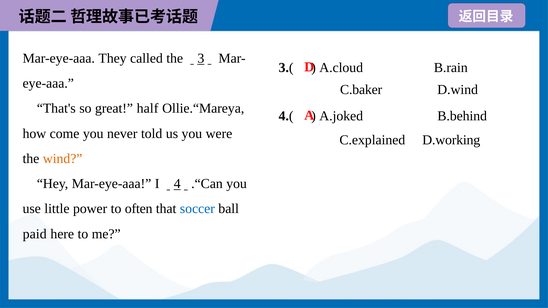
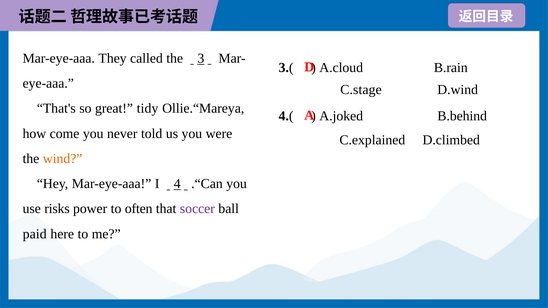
C.baker: C.baker -> C.stage (361, 90)
half: half -> tidy (148, 109)
D.working: D.working -> D.climbed (451, 140)
little: little -> risks (57, 209)
soccer colour: blue -> purple (197, 209)
